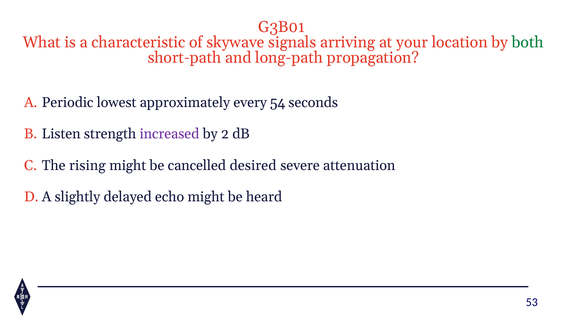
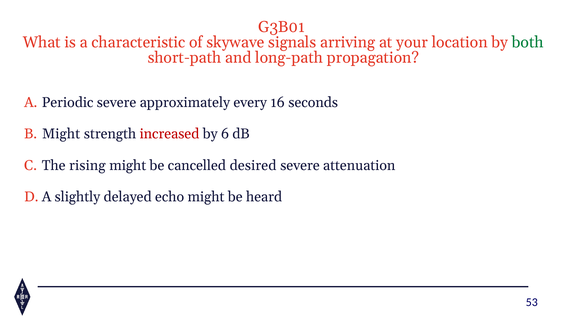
Periodic lowest: lowest -> severe (117, 102)
54: 54 -> 16 (278, 102)
Listen: Listen -> Might (61, 134)
increased colour: purple -> red (169, 134)
2: 2 -> 6 (225, 134)
